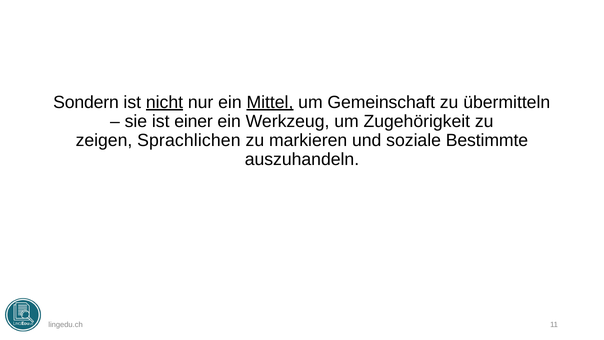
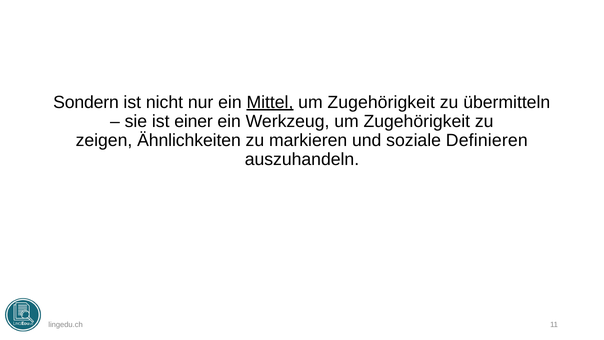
nicht underline: present -> none (164, 102)
Gemeinschaft: Gemeinschaft -> Zugehörigkeit (381, 102)
Sprachlichen: Sprachlichen -> Ähnlichkeiten (189, 140)
Bestimmte: Bestimmte -> Definieren (487, 140)
